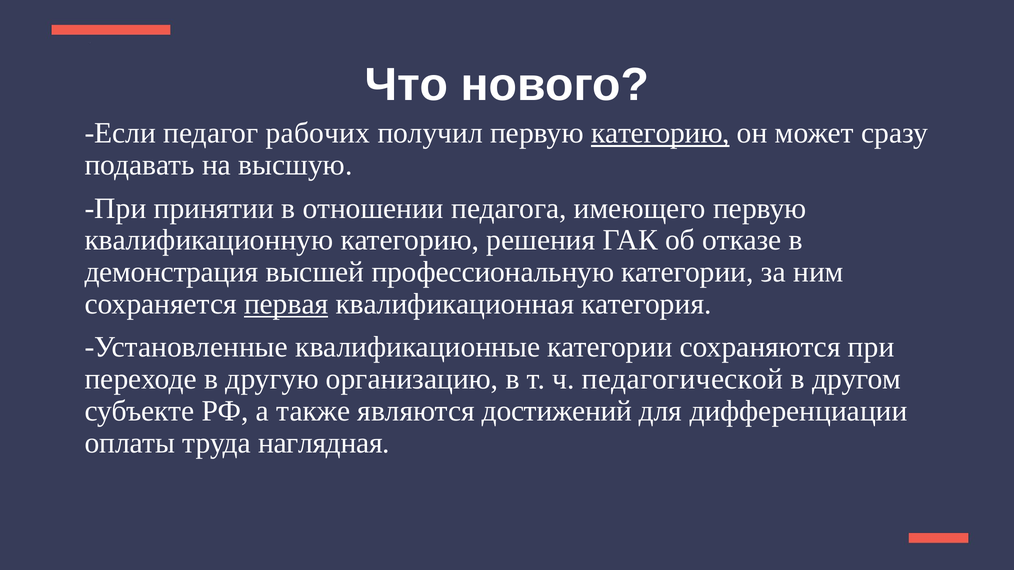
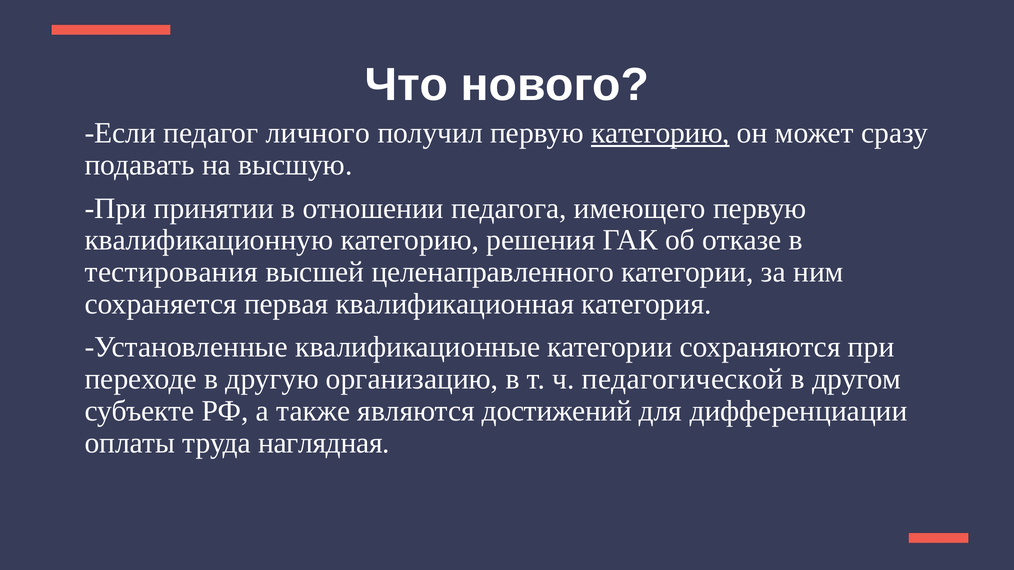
рабочих: рабочих -> личного (318, 133)
демонстрация: демонстрация -> тестирования (171, 272)
профессиональную: профессиональную -> целенаправленного (493, 272)
первая underline: present -> none (286, 304)
